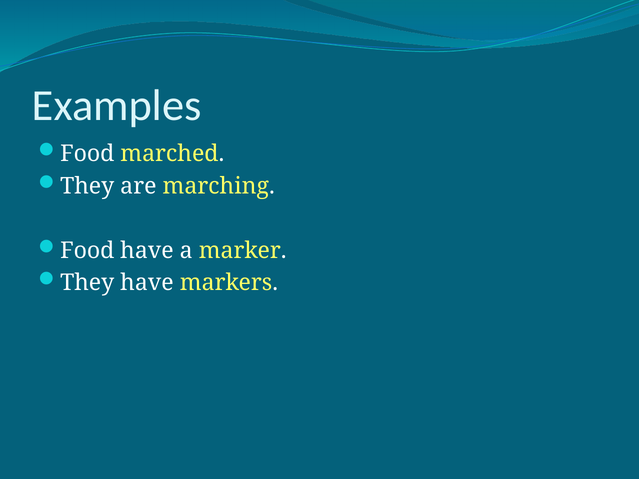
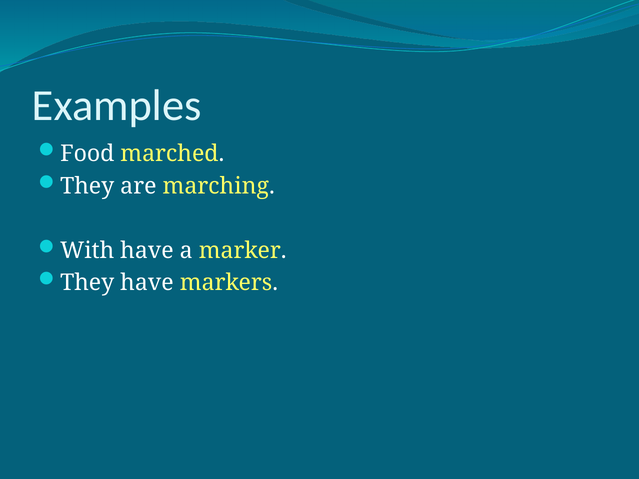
Food: Food -> With (87, 251)
